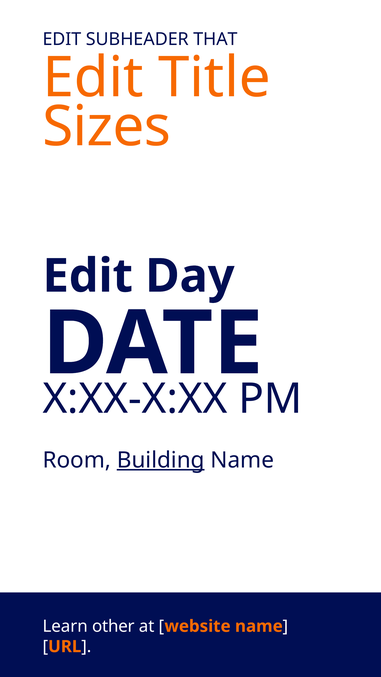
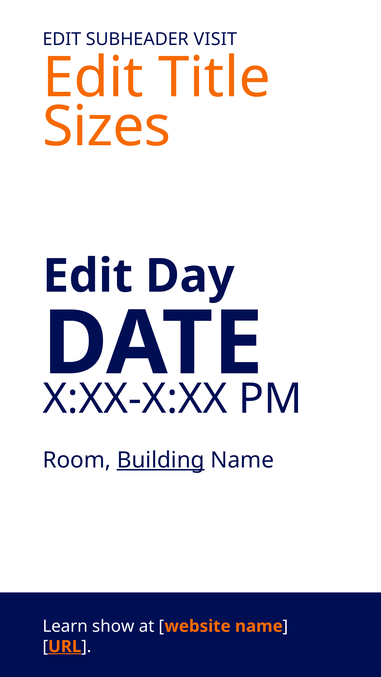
THAT: THAT -> VISIT (215, 39)
other: other -> show (113, 626)
URL underline: none -> present (65, 646)
